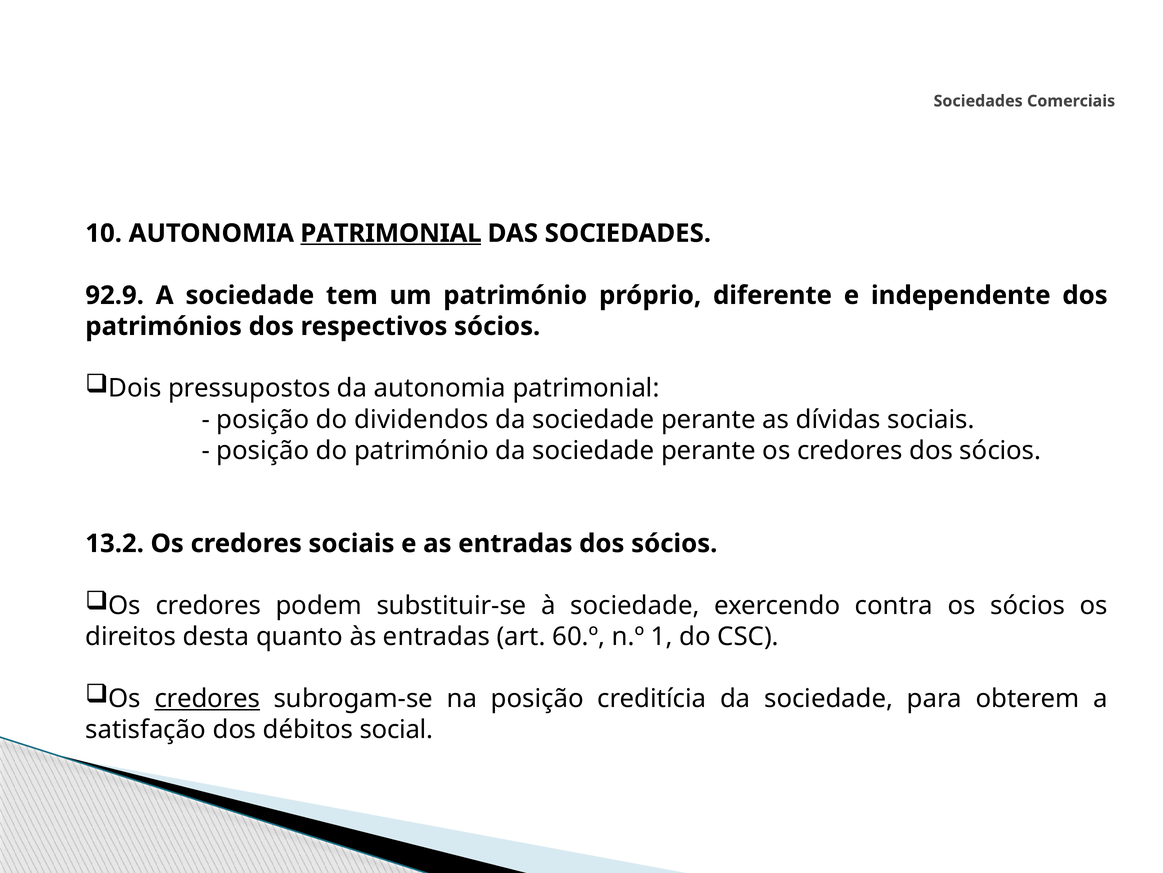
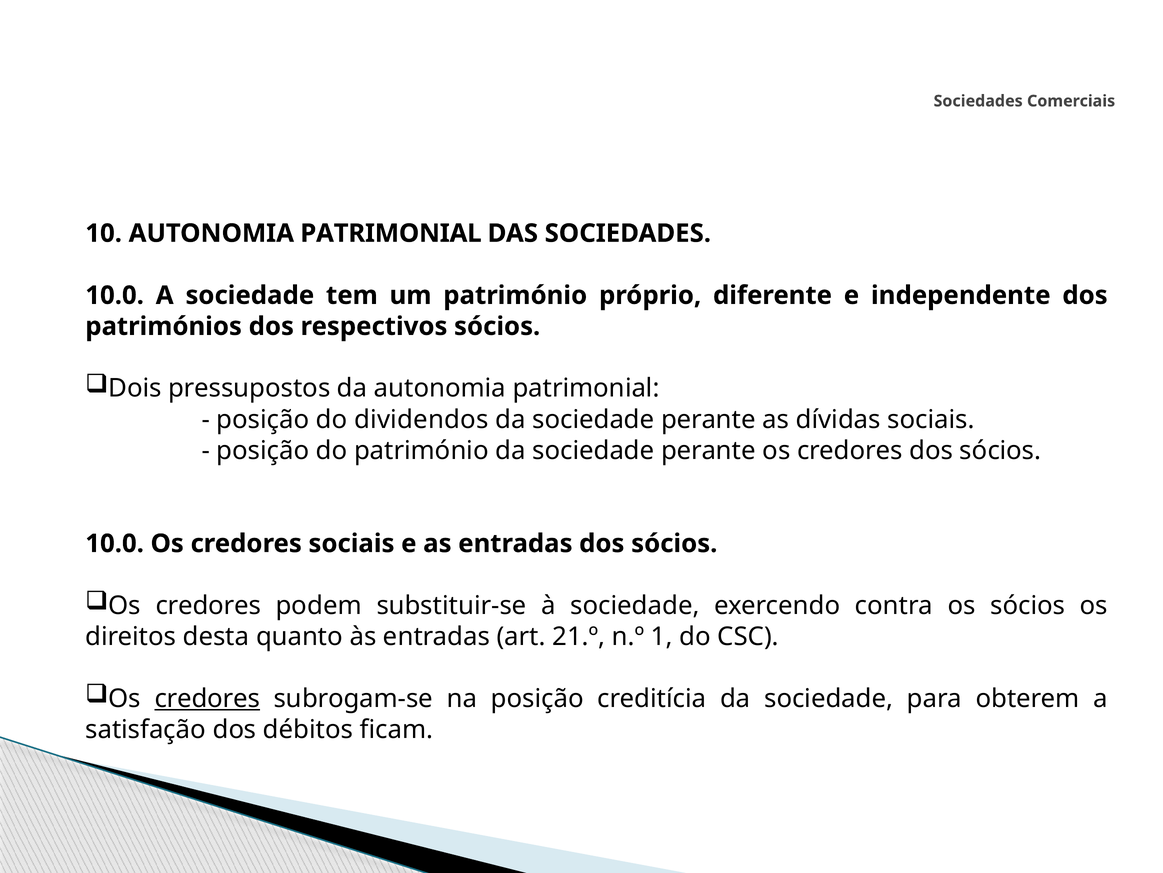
PATRIMONIAL underline: present -> none (391, 233)
92.9: 92.9 -> 10.0 (115, 295)
13.2: 13.2 -> 10.0 (115, 543)
60.º: 60.º -> 21.º (579, 636)
social: social -> ficam (396, 729)
